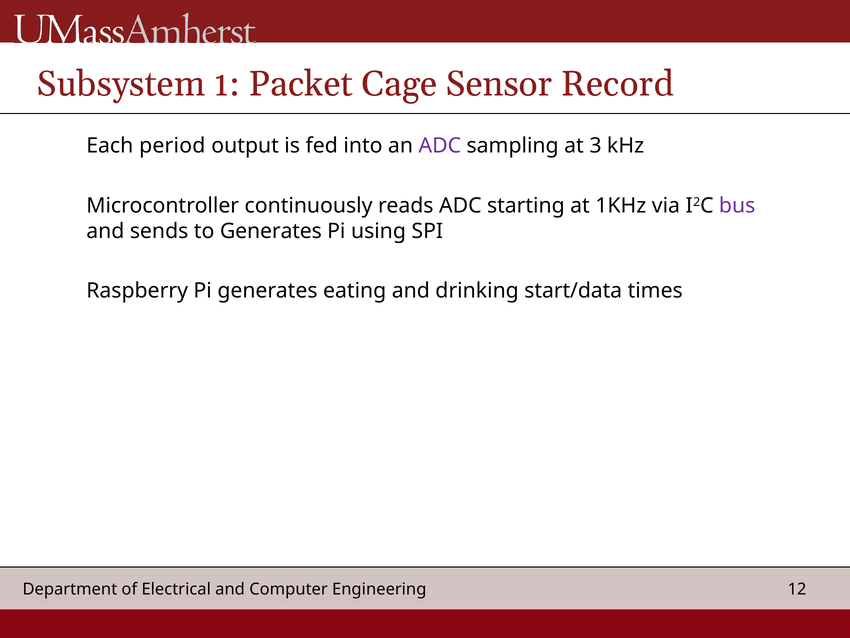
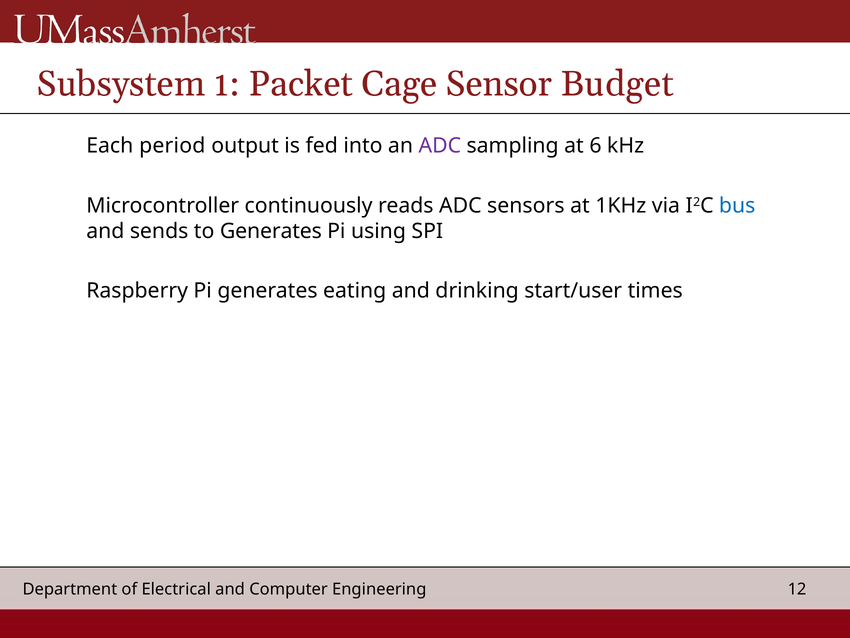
Record: Record -> Budget (617, 84)
3: 3 -> 6 (595, 146)
starting: starting -> sensors (526, 205)
bus colour: purple -> blue (737, 205)
start/data: start/data -> start/user (573, 290)
